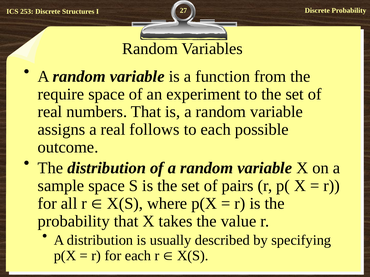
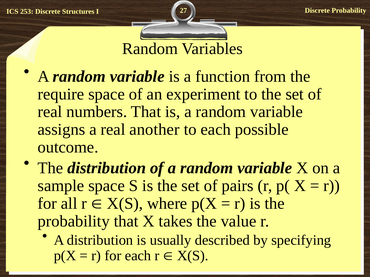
follows: follows -> another (154, 130)
